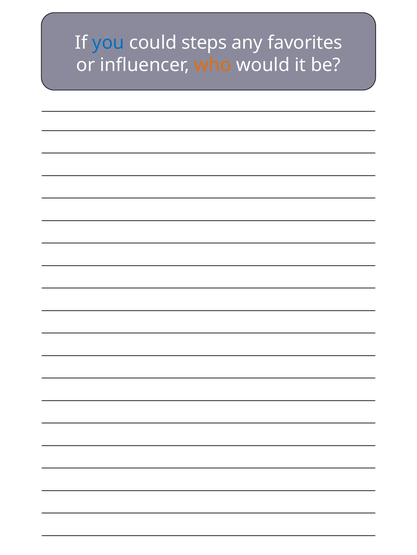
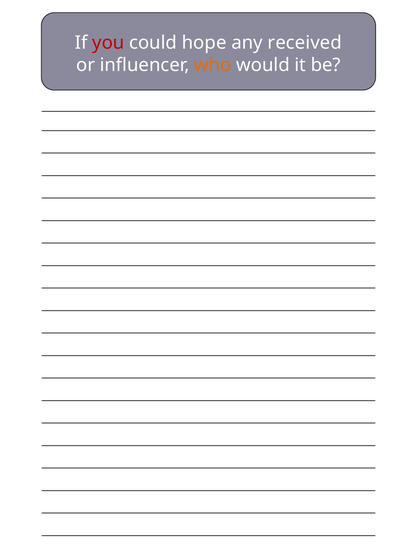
you colour: blue -> red (108, 43)
steps: steps -> hope (204, 43)
favorites: favorites -> received (305, 43)
